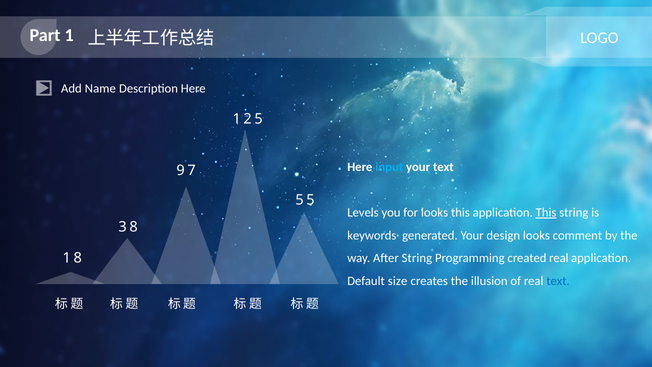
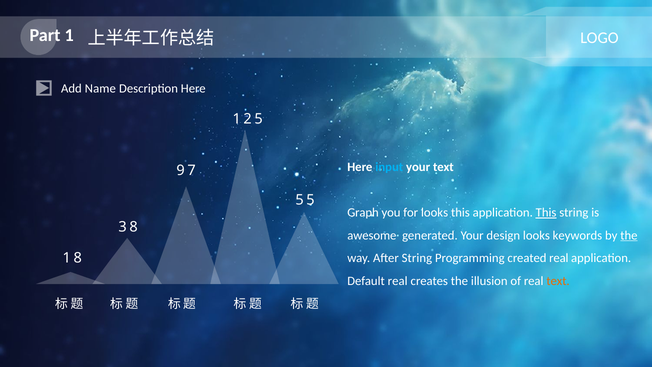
Levels: Levels -> Graph (363, 212)
keywords: keywords -> awesome (372, 235)
comment: comment -> keywords (577, 235)
the underline: none -> present (629, 235)
Default size: size -> real (398, 281)
text colour: blue -> orange (558, 281)
